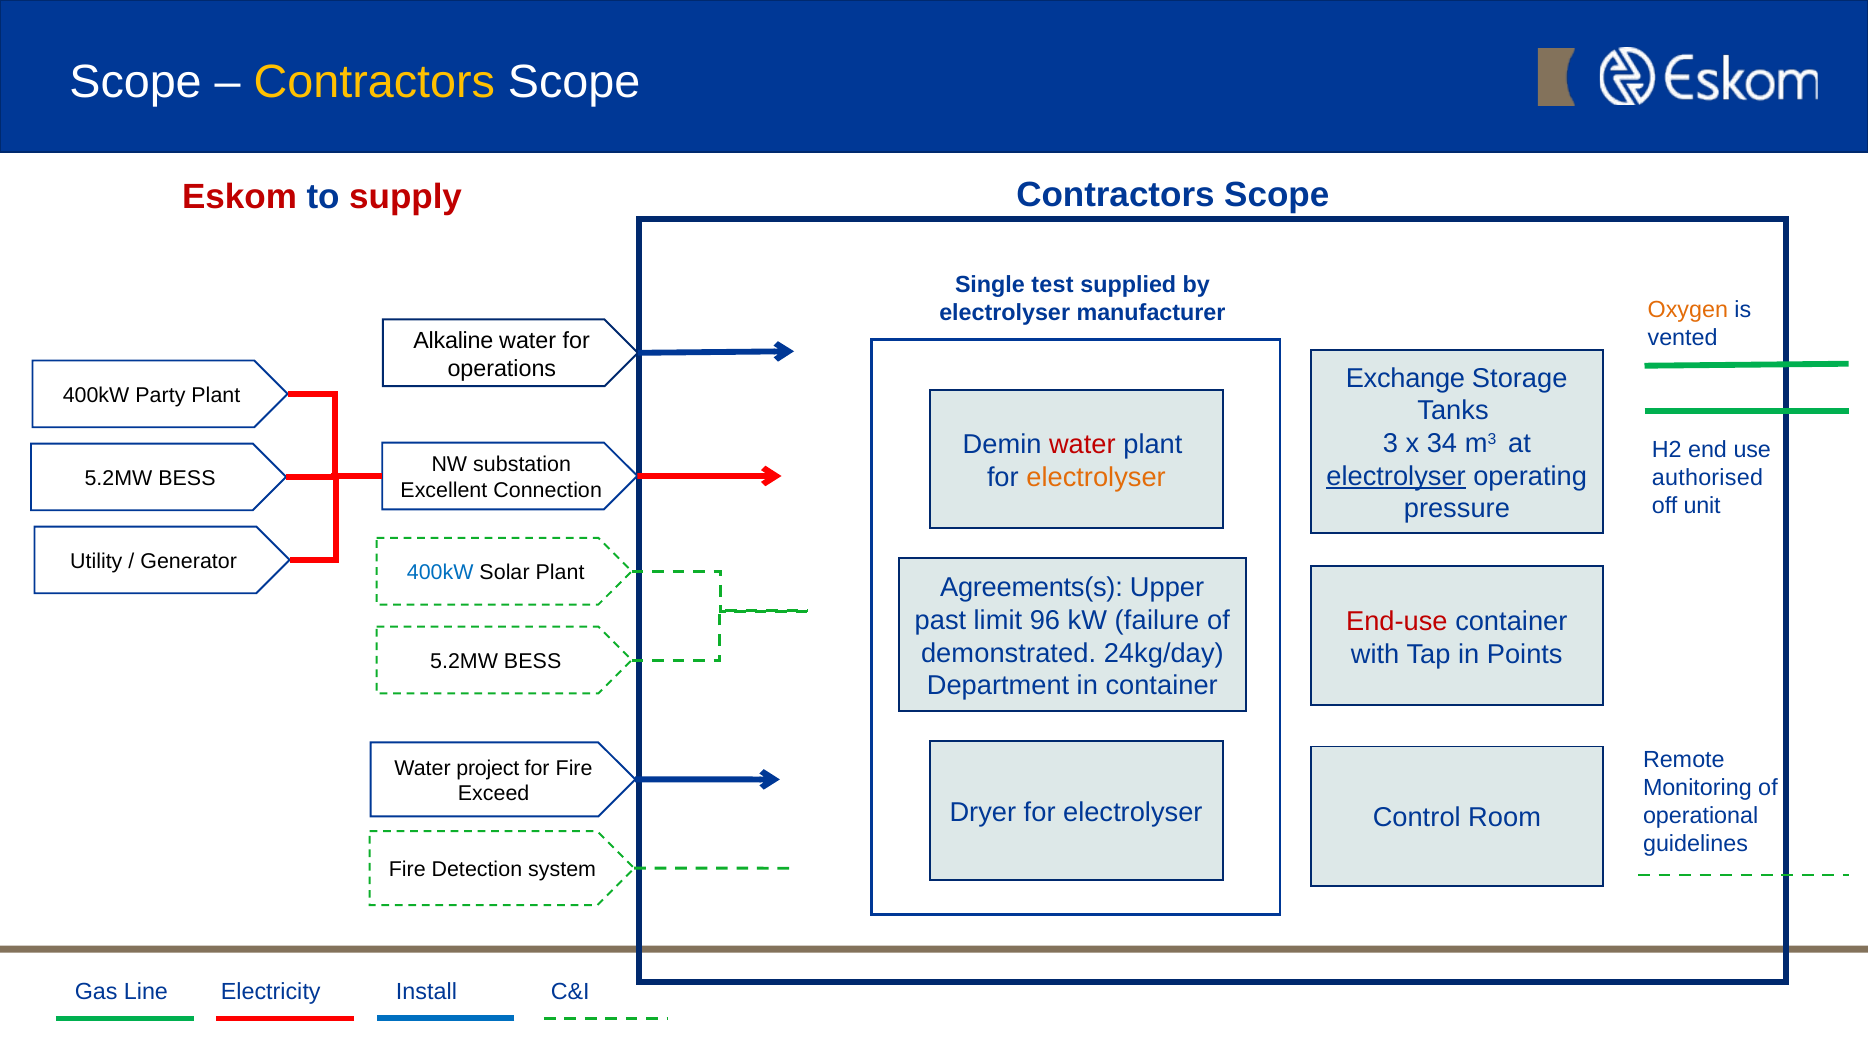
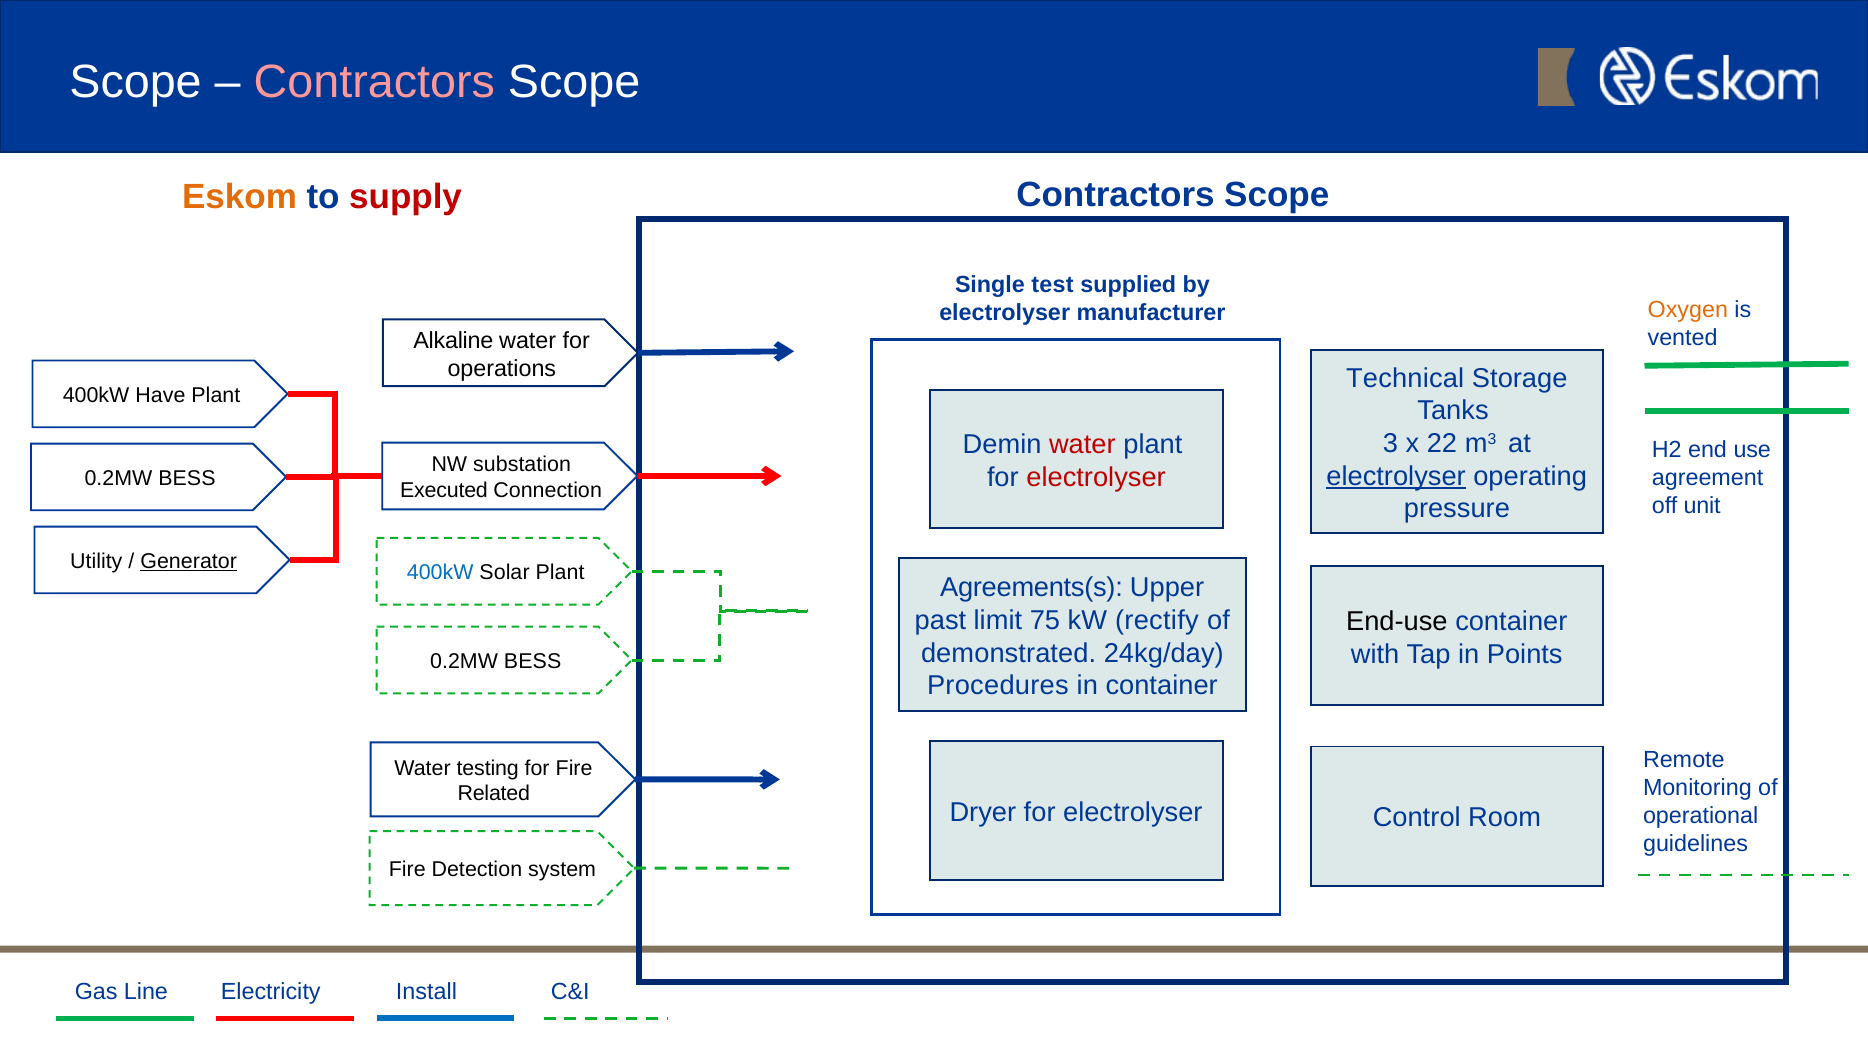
Contractors colour: yellow -> pink (374, 82)
Eskom colour: red -> orange (240, 197)
Exchange: Exchange -> Technical (1405, 378)
Party: Party -> Have (160, 396)
34: 34 -> 22 (1442, 444)
electrolyser colour: orange -> red (1096, 478)
authorised: authorised -> agreement (1708, 478)
5.2MW: 5.2MW -> 0.2MW (118, 479)
Excellent: Excellent -> Executed (444, 491)
Generator underline: none -> present (189, 562)
96: 96 -> 75 (1045, 621)
failure: failure -> rectify (1157, 621)
End-use colour: red -> black (1397, 622)
5.2MW: 5.2MW -> 0.2MW (464, 662)
Department: Department -> Procedures (998, 686)
project: project -> testing (488, 769)
Exceed: Exceed -> Related (494, 794)
